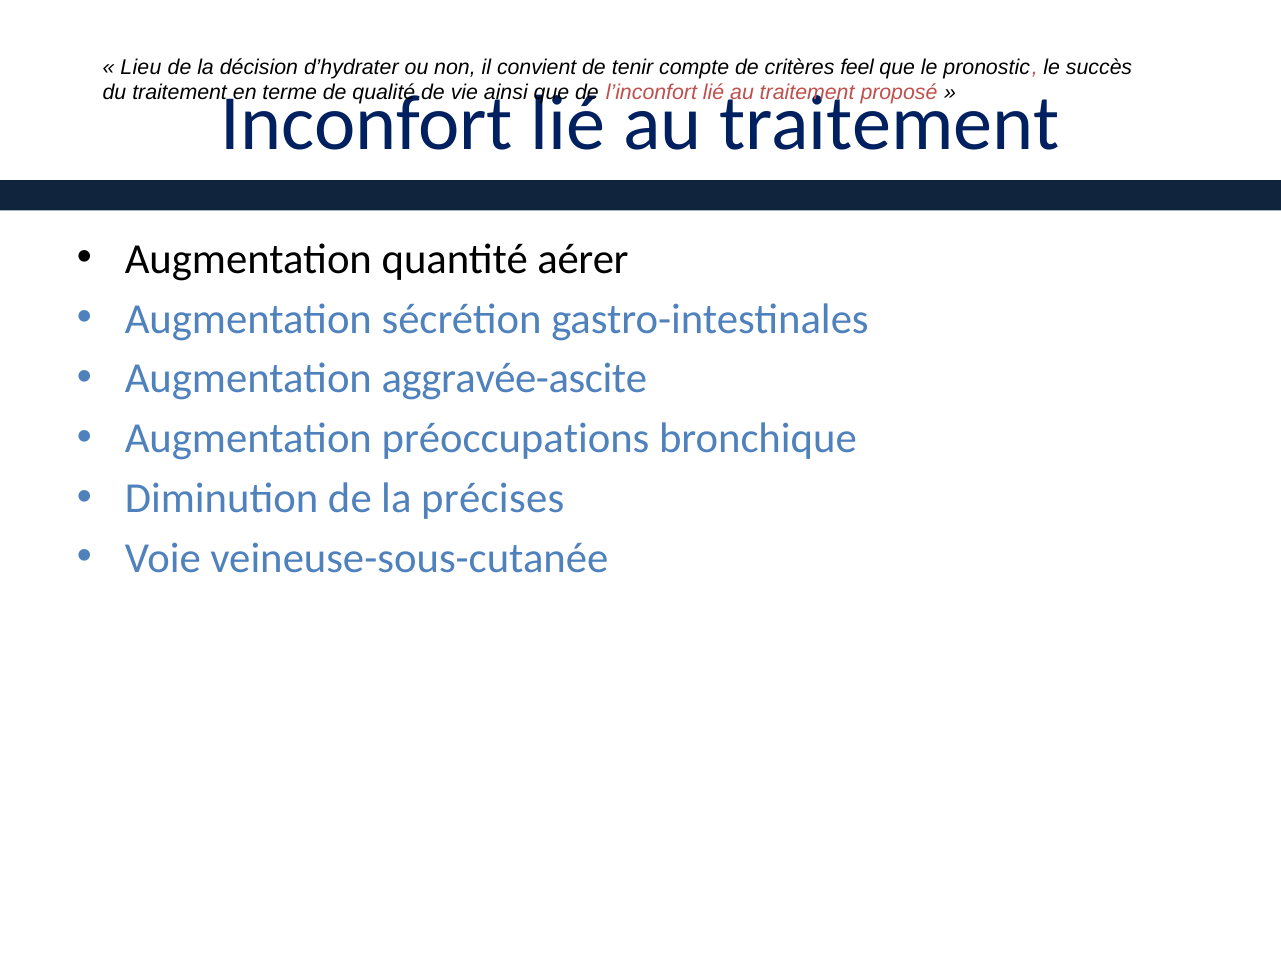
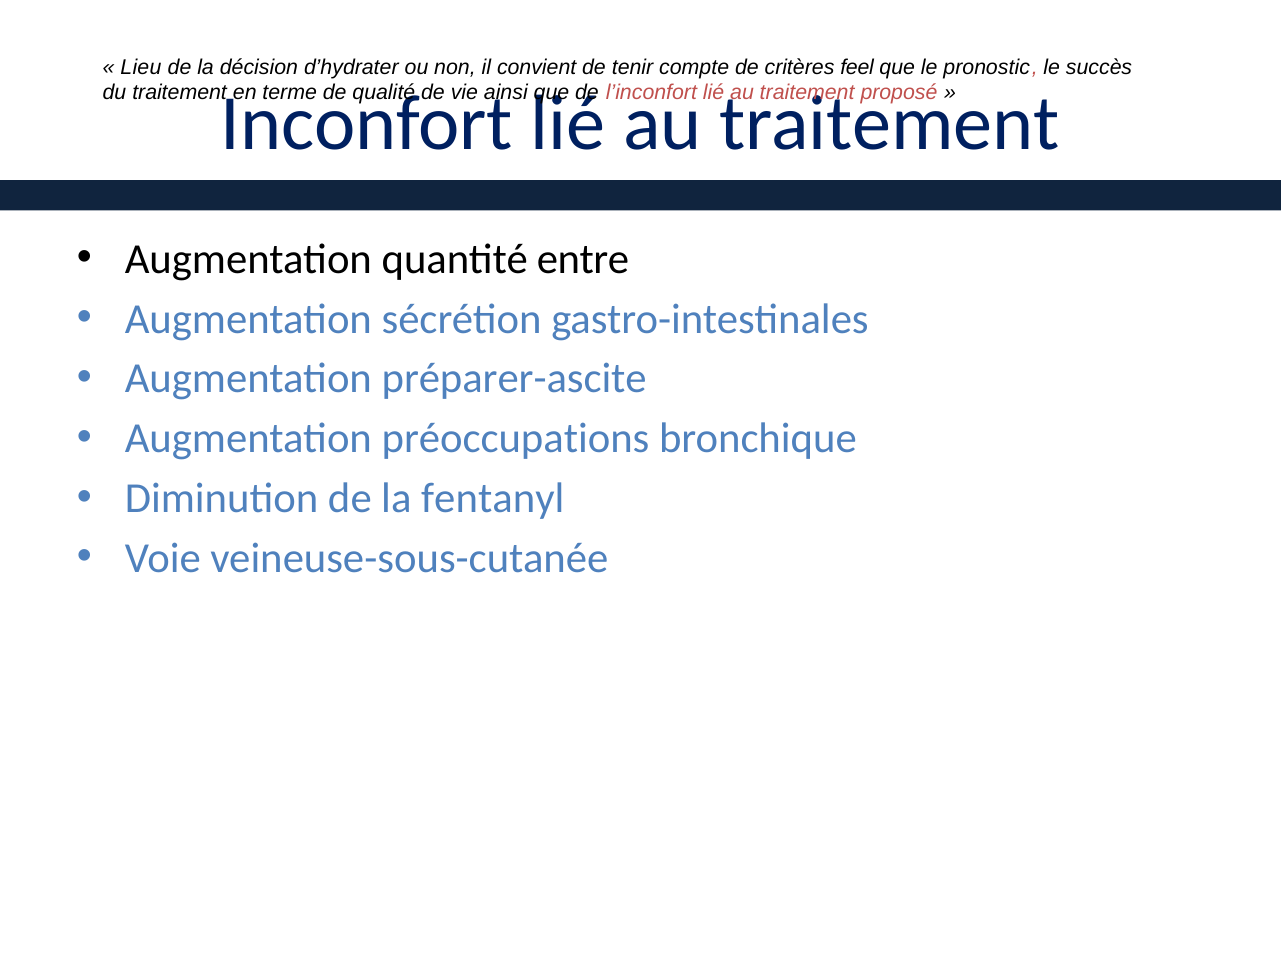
aérer: aérer -> entre (583, 259)
aggravée-ascite: aggravée-ascite -> préparer-ascite (514, 379)
précises: précises -> fentanyl (493, 498)
